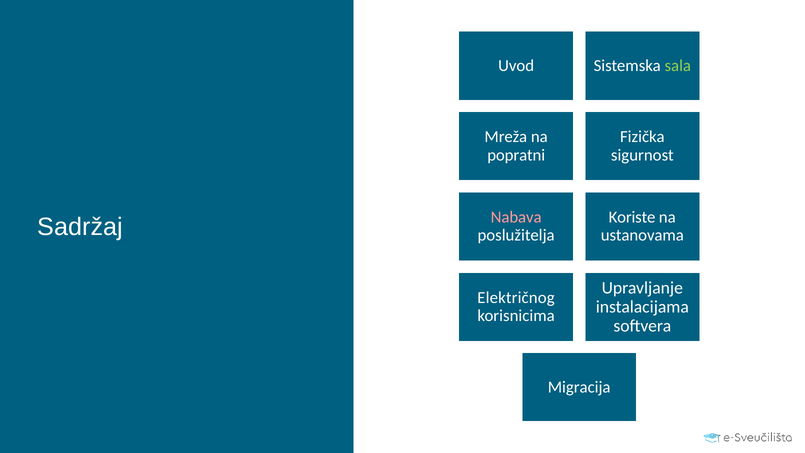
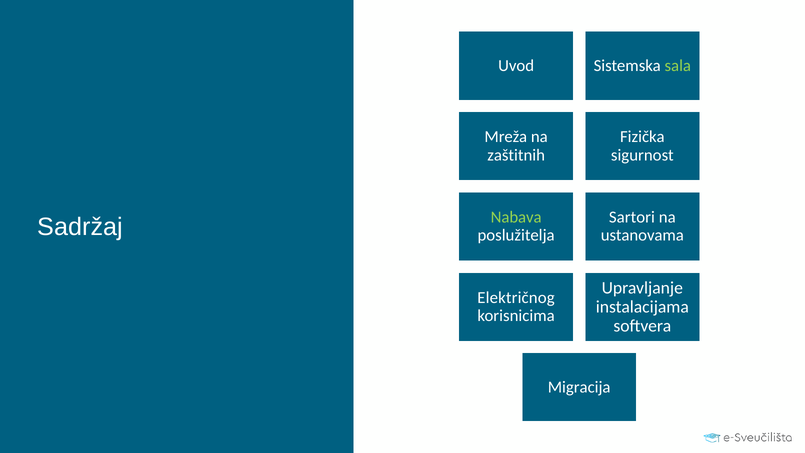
popratni: popratni -> zaštitnih (516, 155)
Nabava colour: pink -> light green (516, 217)
Koriste: Koriste -> Sartori (632, 217)
